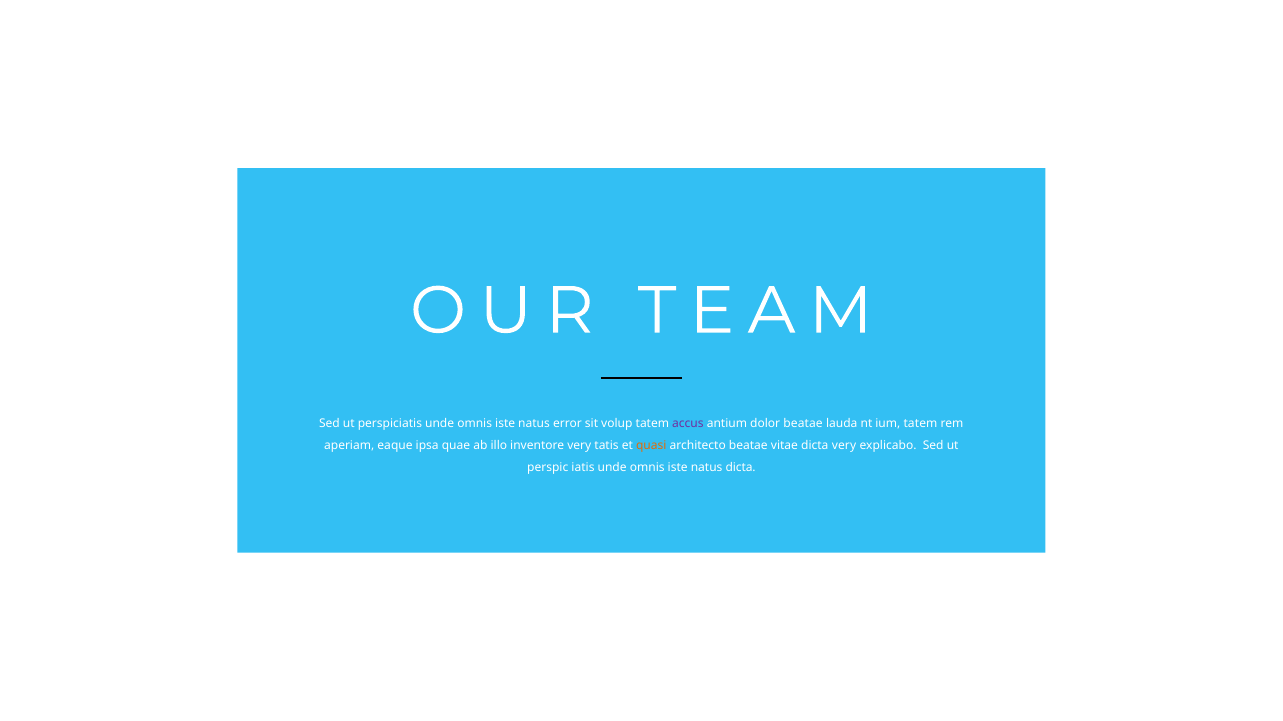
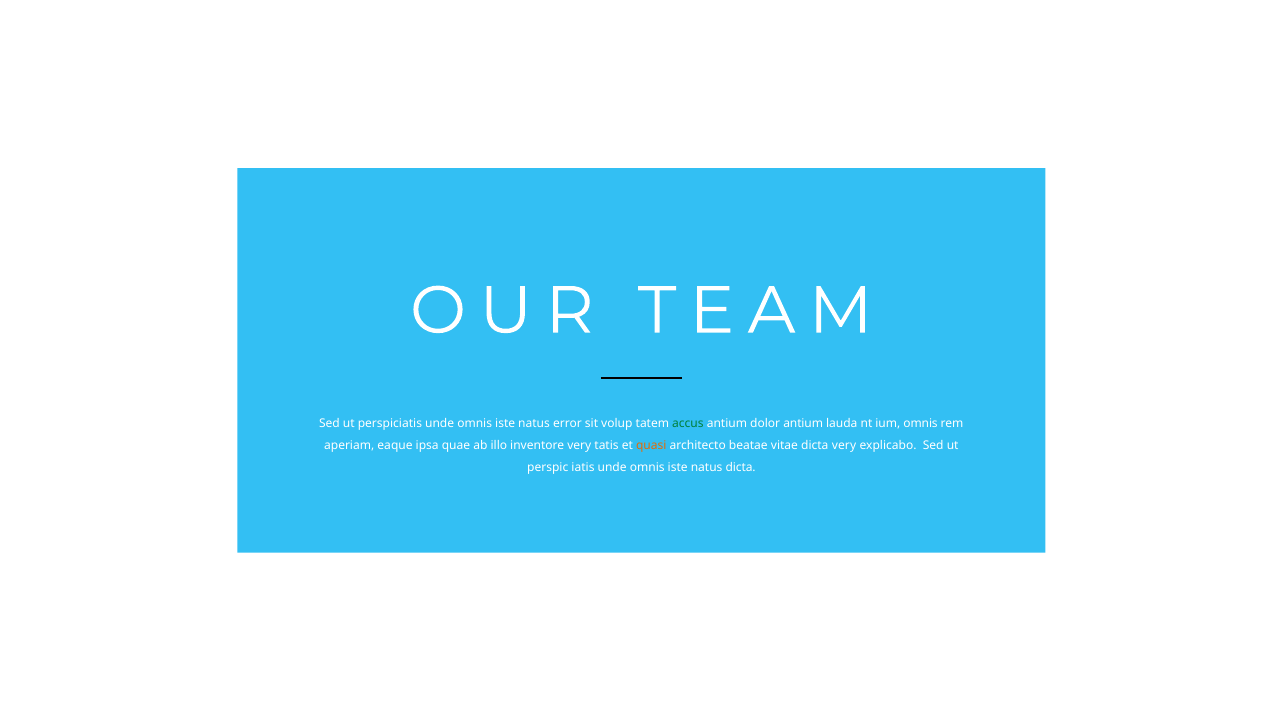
accus colour: purple -> green (688, 424)
dolor beatae: beatae -> antium (803, 424)
ium tatem: tatem -> omnis (921, 424)
